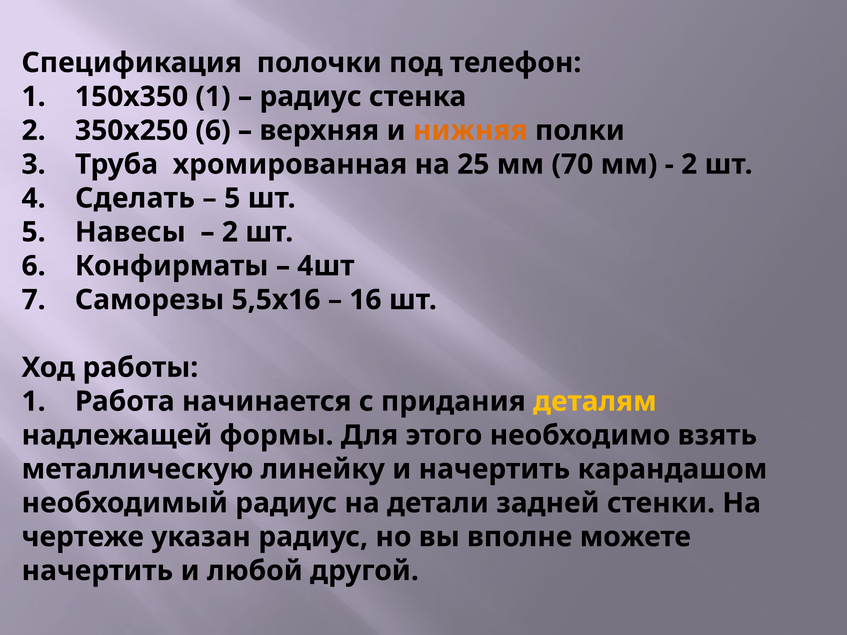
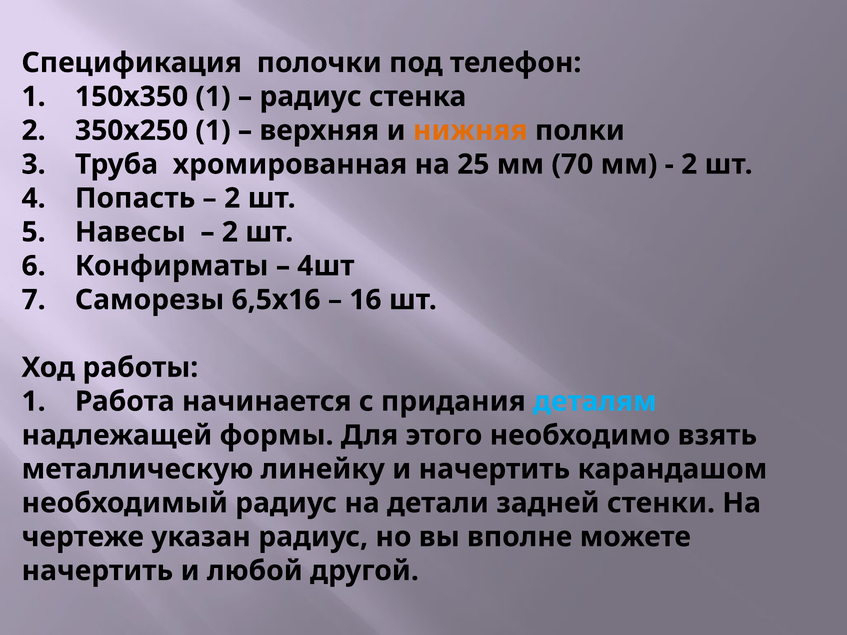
350x250 6: 6 -> 1 (213, 131)
Сделать: Сделать -> Попасть (135, 198)
5: 5 -> 2 (232, 198)
5,5x16: 5,5x16 -> 6,5x16 (276, 300)
деталям colour: yellow -> light blue (595, 402)
